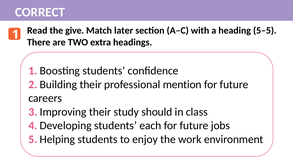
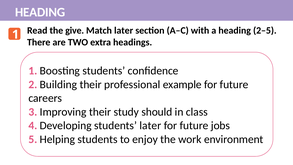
CORRECT: CORRECT -> HEADING (40, 12)
5–5: 5–5 -> 2–5 (265, 30)
mention: mention -> example (182, 84)
students each: each -> later (150, 125)
